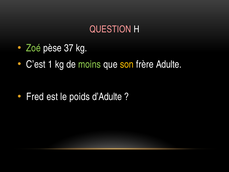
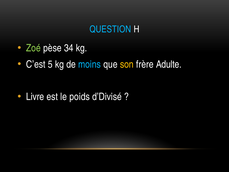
QUESTION colour: pink -> light blue (110, 29)
37: 37 -> 34 (69, 48)
1: 1 -> 5 (50, 64)
moins colour: light green -> light blue (90, 64)
Fred: Fred -> Livre (35, 97)
d’Adulte: d’Adulte -> d’Divisé (107, 97)
